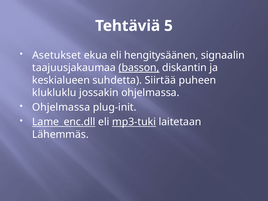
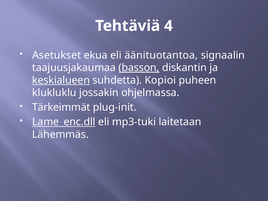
5: 5 -> 4 (168, 26)
hengitysäänen: hengitysäänen -> äänituotantoa (161, 55)
keskialueen underline: none -> present (61, 80)
Siirtää: Siirtää -> Kopioi (160, 80)
Ohjelmassa: Ohjelmassa -> Tärkeimmät (61, 107)
mp3-tuki underline: present -> none (134, 122)
